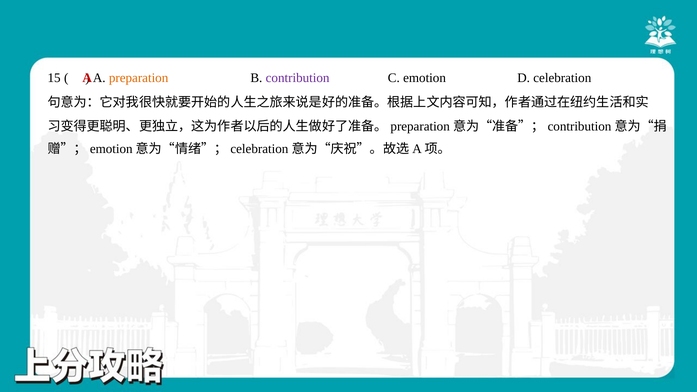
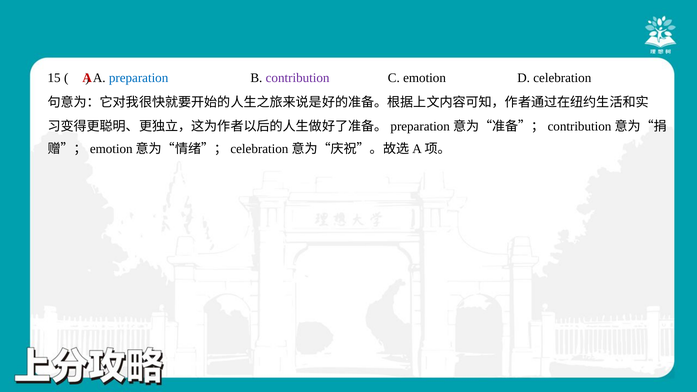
preparation colour: orange -> blue (139, 78)
